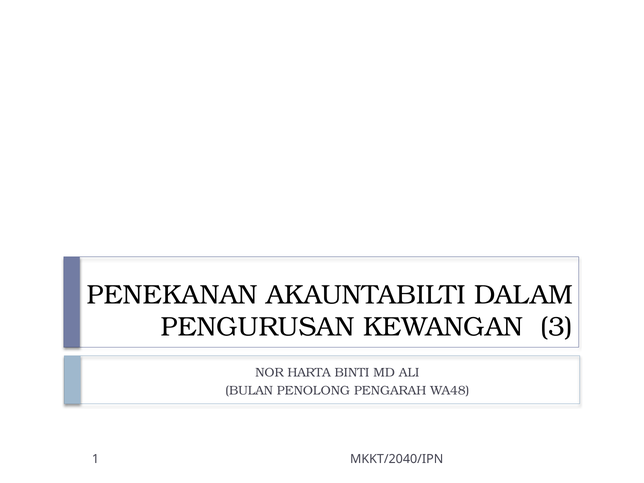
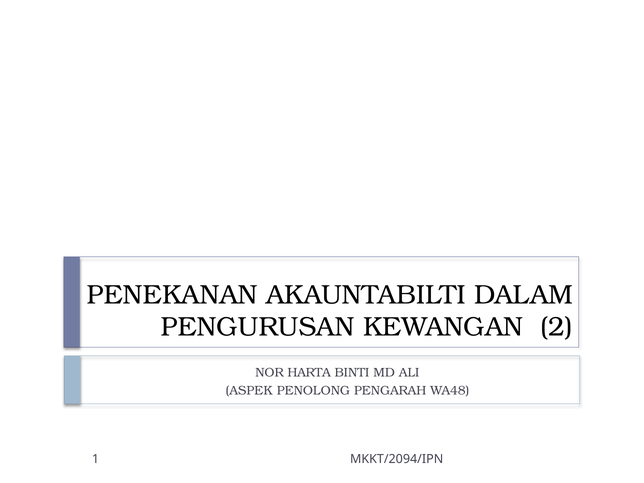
3: 3 -> 2 (557, 327)
BULAN: BULAN -> ASPEK (249, 391)
MKKT/2040/IPN: MKKT/2040/IPN -> MKKT/2094/IPN (397, 459)
